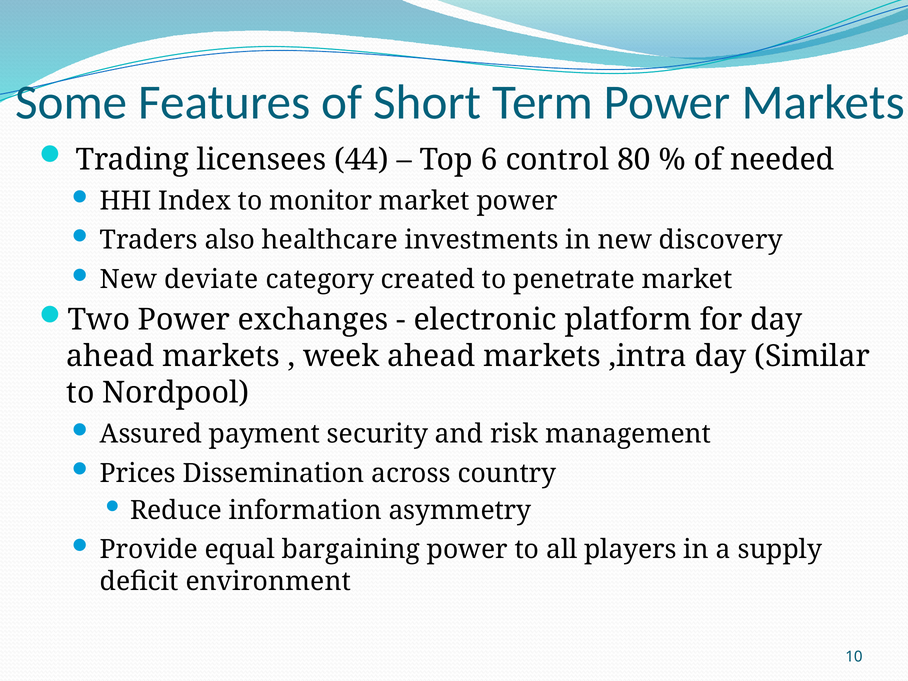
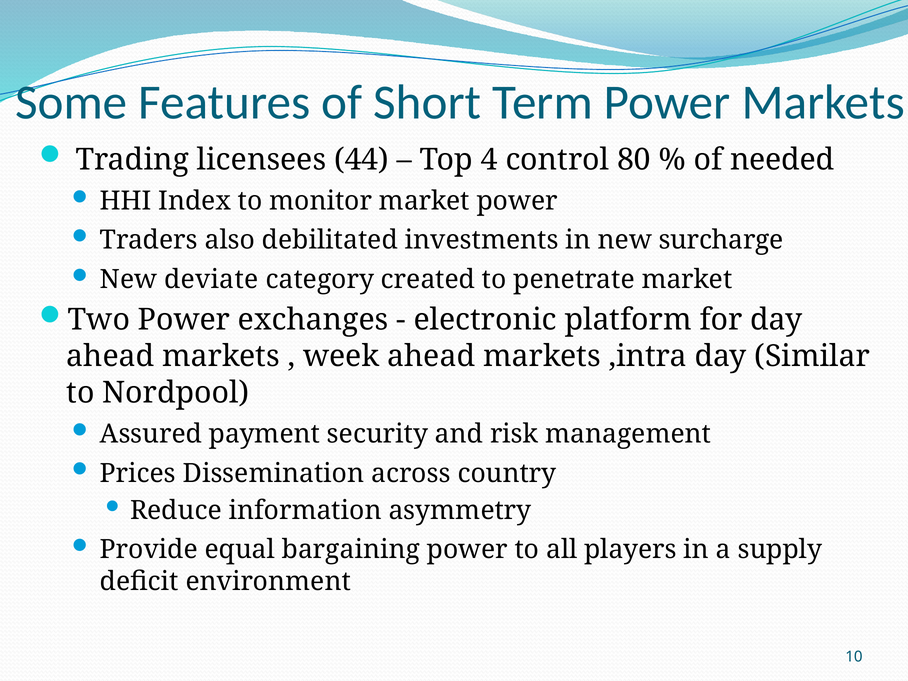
6: 6 -> 4 (489, 160)
healthcare: healthcare -> debilitated (330, 240)
discovery: discovery -> surcharge (721, 240)
